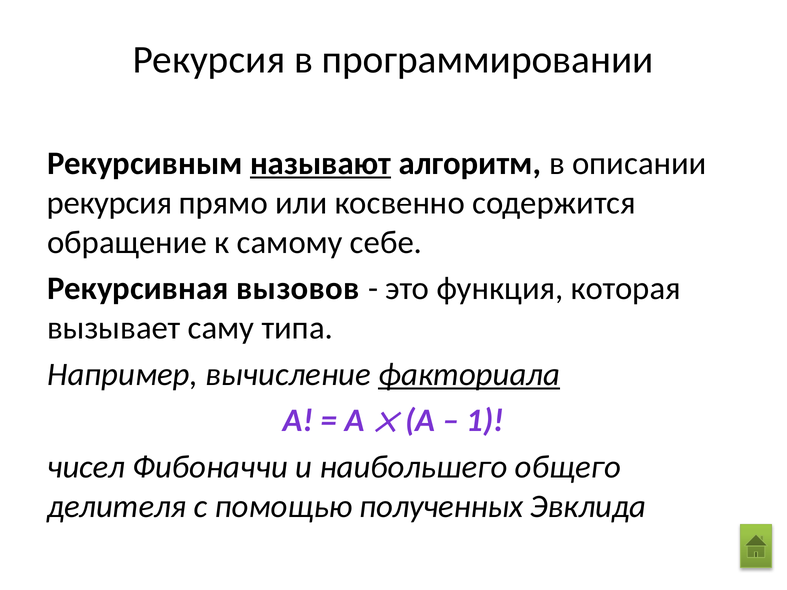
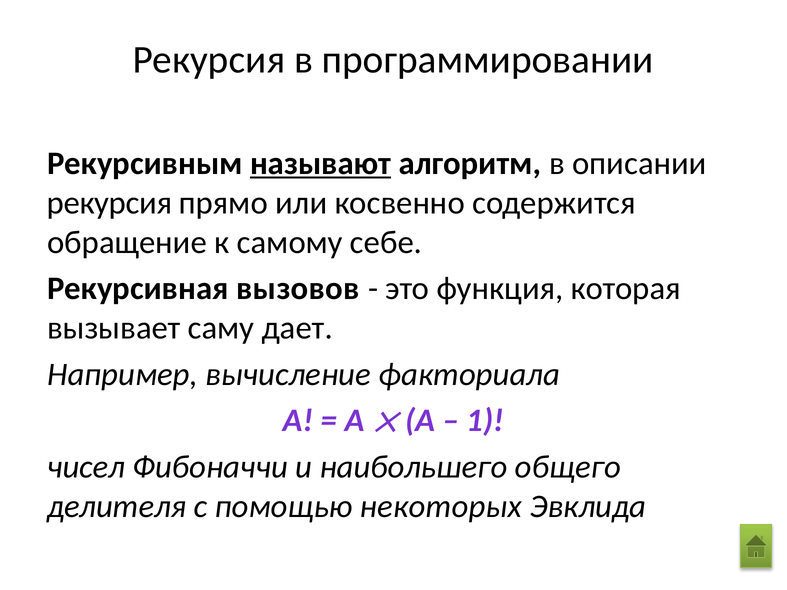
типа: типа -> дает (297, 328)
факториала underline: present -> none (469, 374)
полученных: полученных -> некоторых (441, 506)
